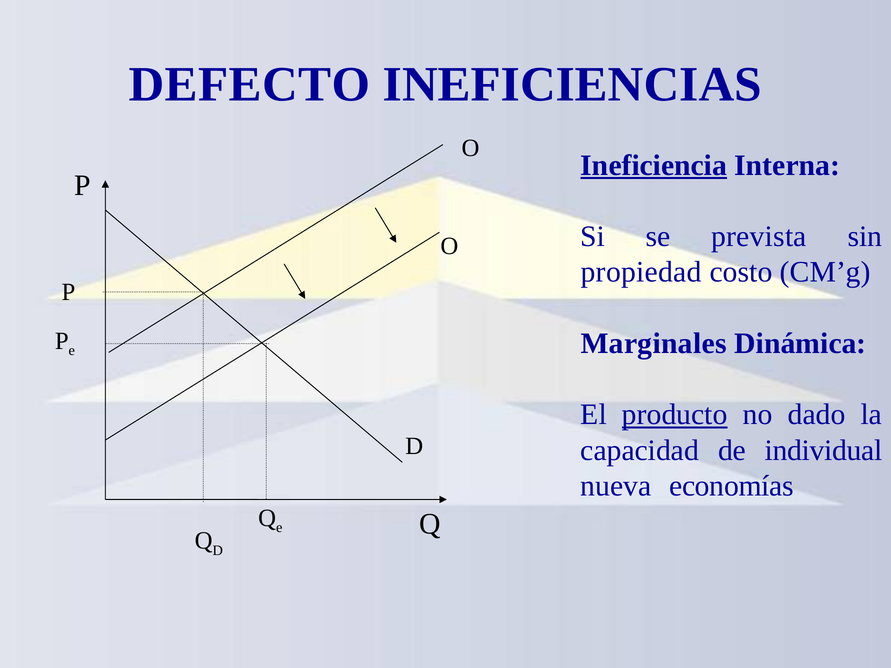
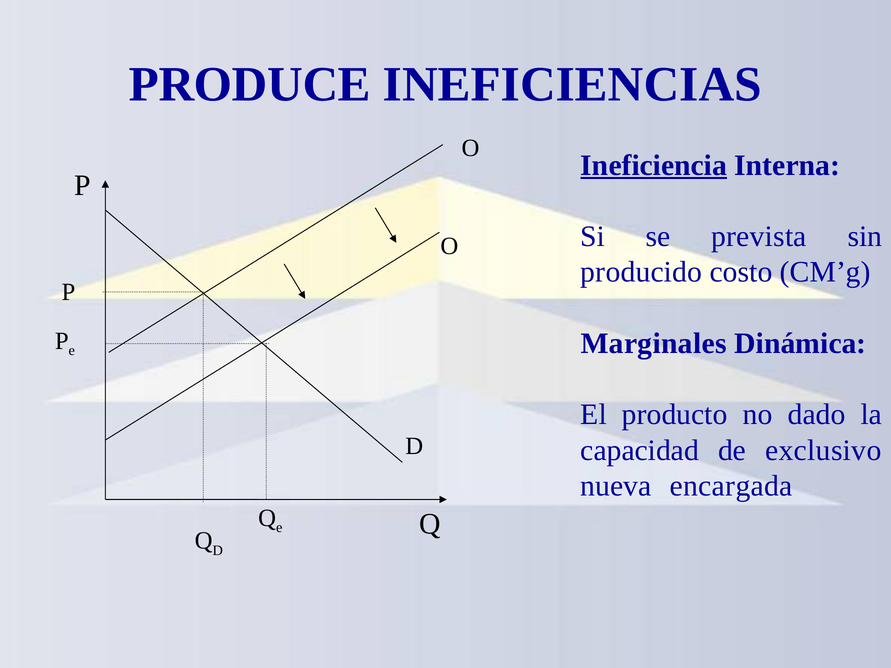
DEFECTO: DEFECTO -> PRODUCE (250, 84)
propiedad: propiedad -> producido (641, 272)
producto underline: present -> none (675, 415)
individual: individual -> exclusivo (823, 450)
economías: economías -> encargada (731, 486)
